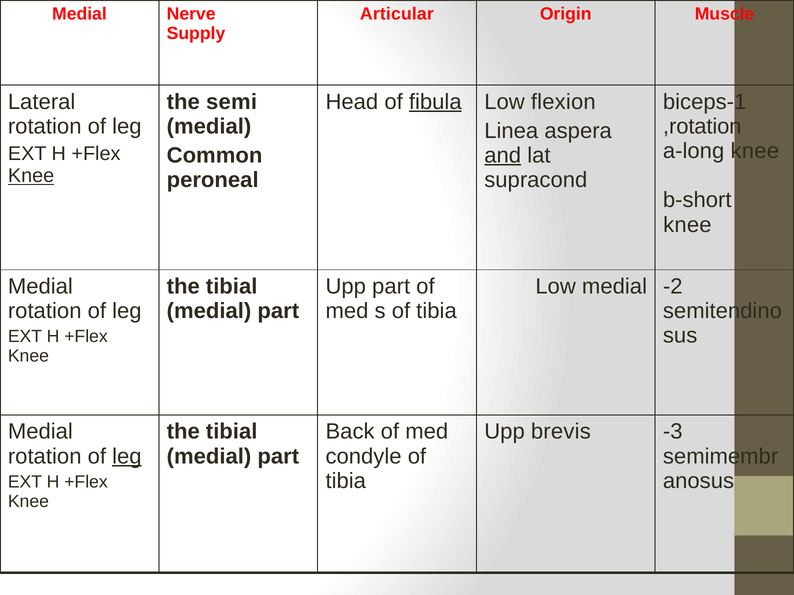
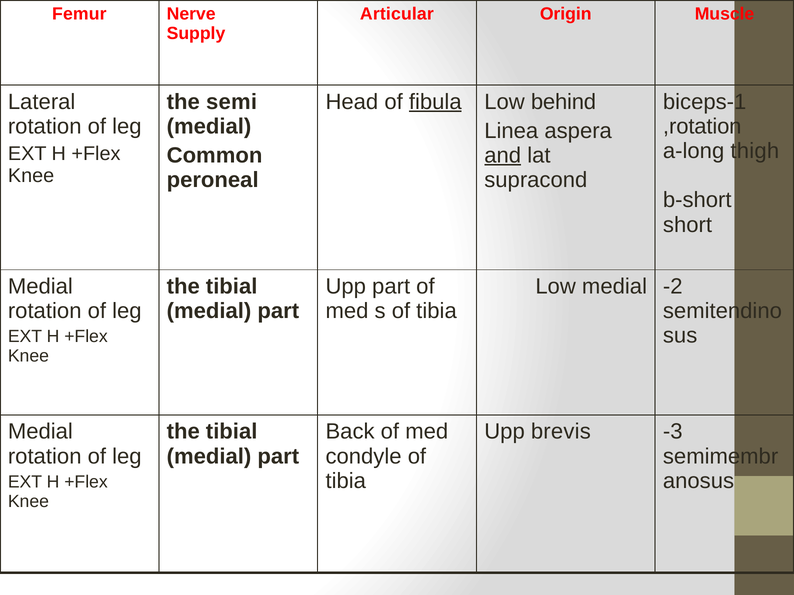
Medial: Medial -> Femur (79, 14)
flexion: flexion -> behind (564, 102)
a-long knee: knee -> thigh (755, 151)
Knee underline: present -> none (31, 176)
knee: knee -> short (688, 225)
leg underline: present -> none (127, 457)
